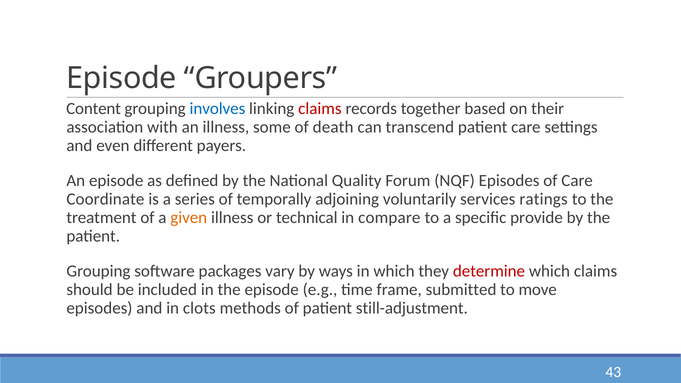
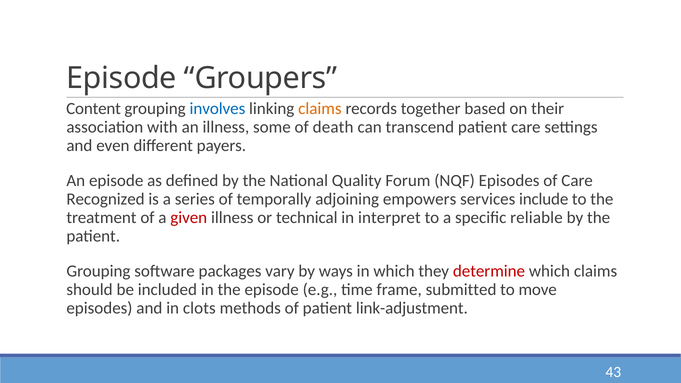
claims colour: red -> orange (320, 109)
Coordinate: Coordinate -> Recognized (105, 199)
voluntarily: voluntarily -> empowers (420, 199)
ratings: ratings -> include (544, 199)
given colour: orange -> red (189, 218)
compare: compare -> interpret (389, 218)
provide: provide -> reliable (536, 218)
still-adjustment: still-adjustment -> link-adjustment (412, 308)
